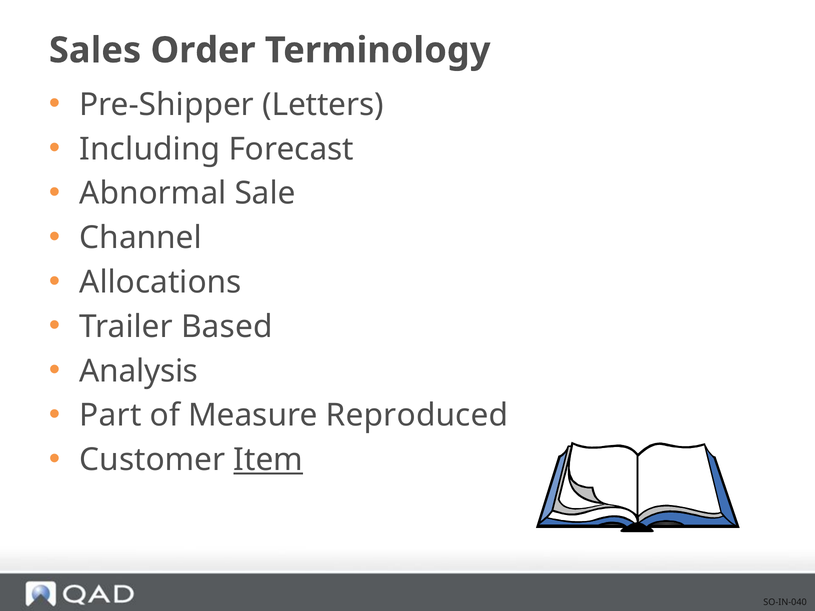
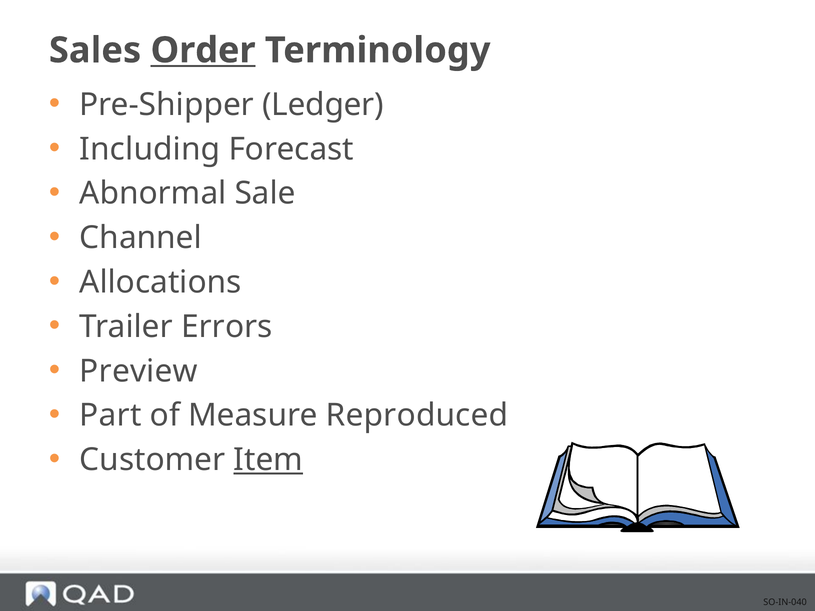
Order underline: none -> present (203, 50)
Letters: Letters -> Ledger (323, 105)
Based: Based -> Errors (227, 327)
Analysis: Analysis -> Preview (139, 371)
